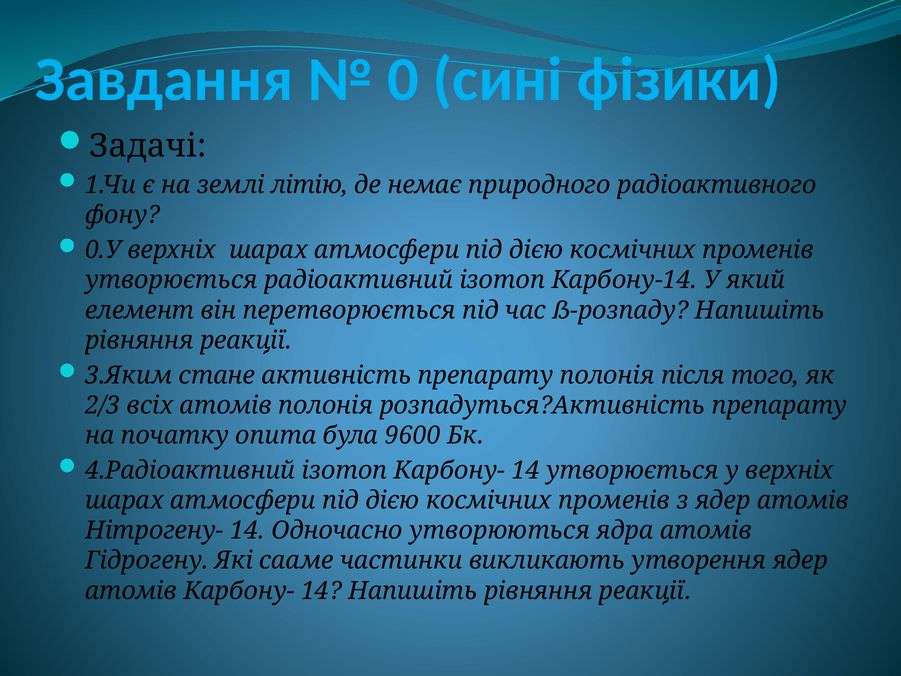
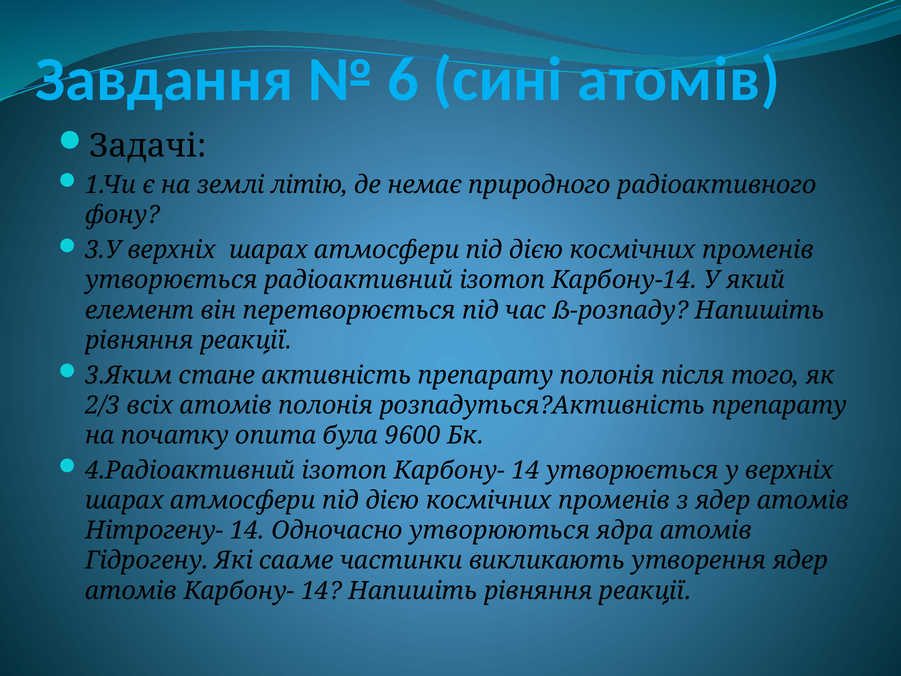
0: 0 -> 6 (403, 79)
сині фізики: фізики -> атомів (679, 79)
0.У: 0.У -> 3.У (103, 250)
